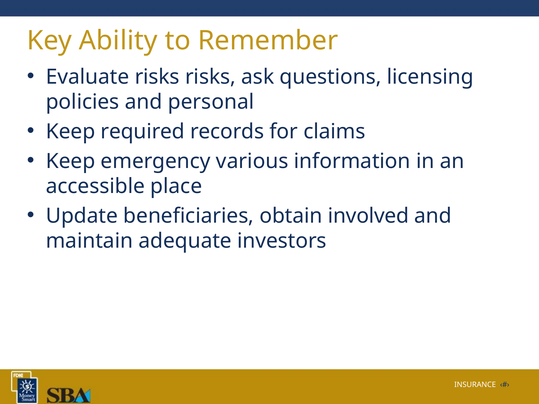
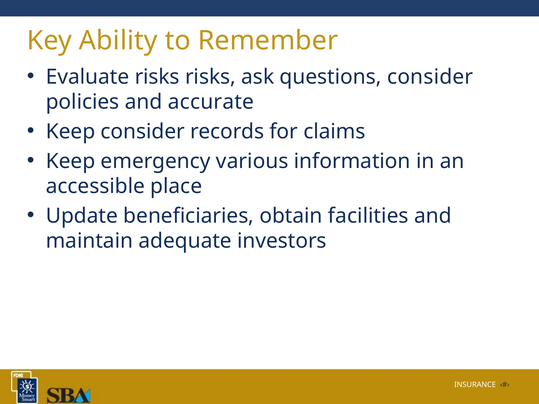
questions licensing: licensing -> consider (430, 77)
personal: personal -> accurate (211, 102)
Keep required: required -> consider (143, 132)
involved: involved -> facilities (368, 216)
